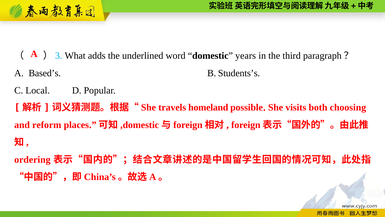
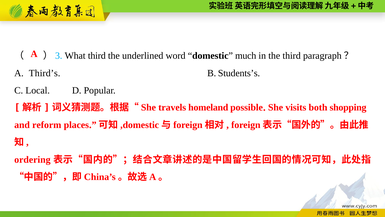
What adds: adds -> third (97, 56)
years: years -> much (246, 56)
Based’s: Based’s -> Third’s (45, 73)
choosing: choosing -> shopping (348, 107)
